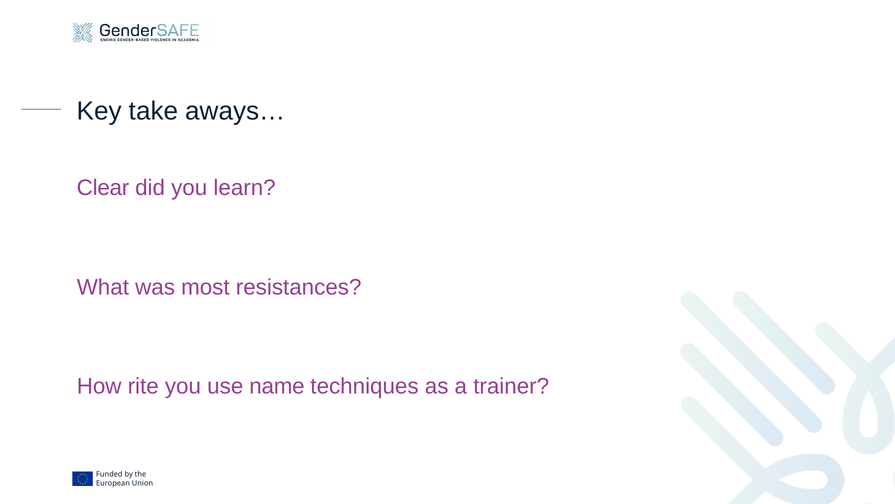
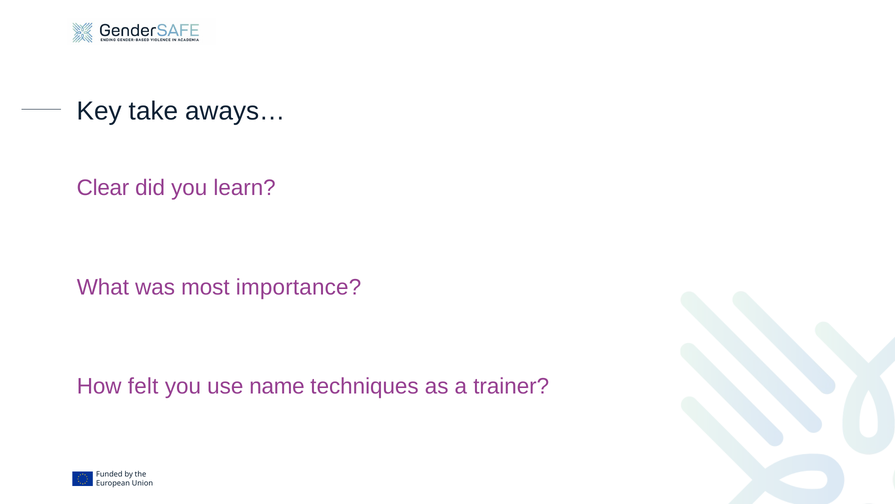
resistances: resistances -> importance (299, 287)
rite: rite -> felt (143, 386)
